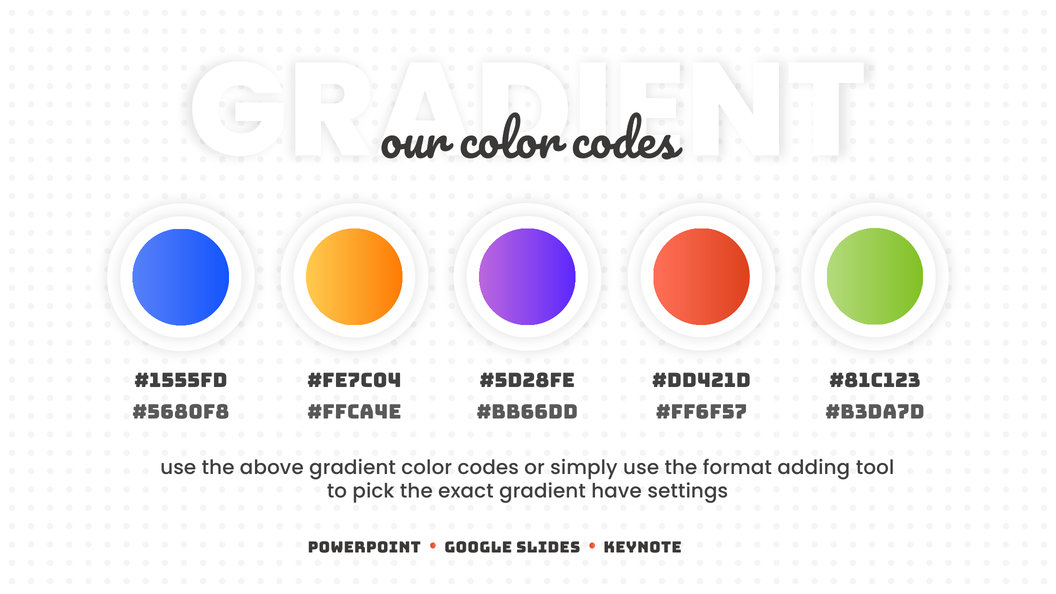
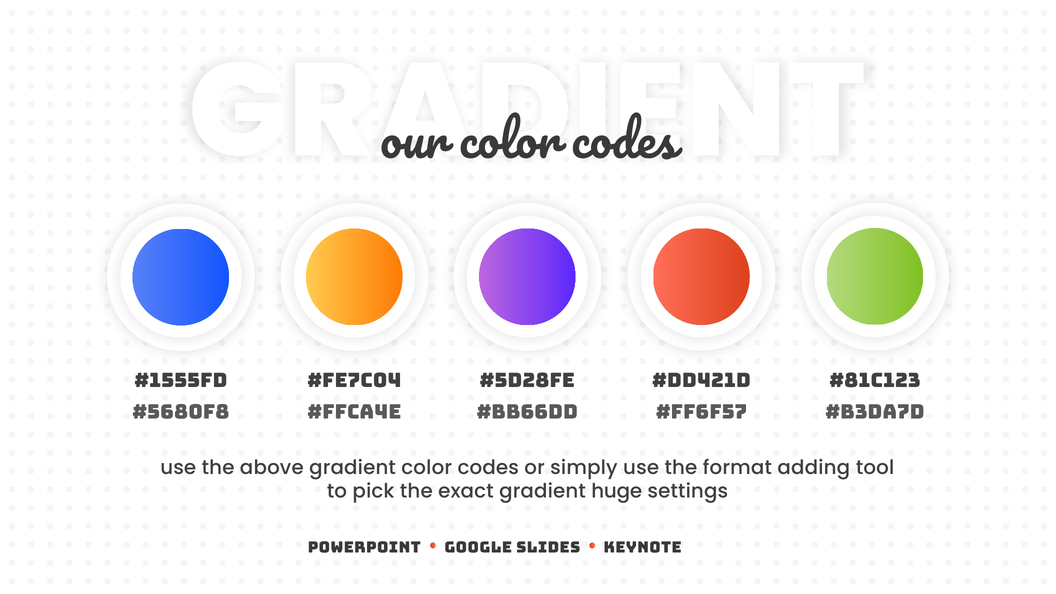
have: have -> huge (617, 491)
